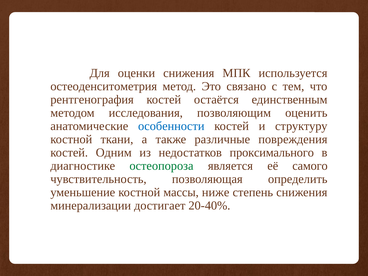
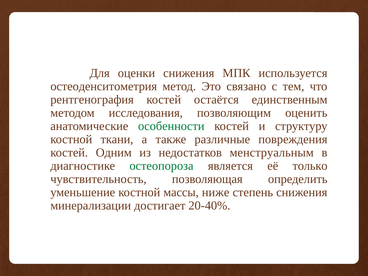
особенности colour: blue -> green (171, 126)
проксимального: проксимального -> менструальным (272, 153)
самого: самого -> только (310, 166)
